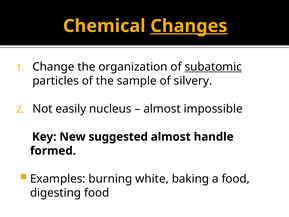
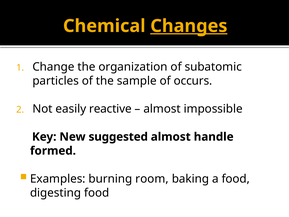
subatomic underline: present -> none (213, 67)
silvery: silvery -> occurs (193, 81)
nucleus: nucleus -> reactive (110, 109)
white: white -> room (152, 179)
